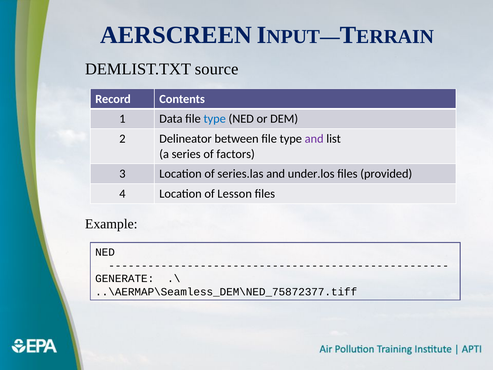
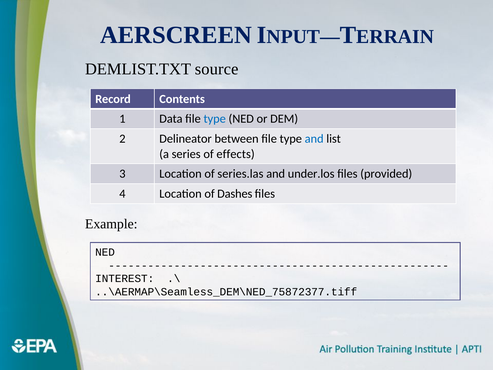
and colour: purple -> blue (314, 139)
factors: factors -> effects (236, 154)
Lesson: Lesson -> Dashes (235, 194)
GENERATE: GENERATE -> INTEREST (125, 278)
